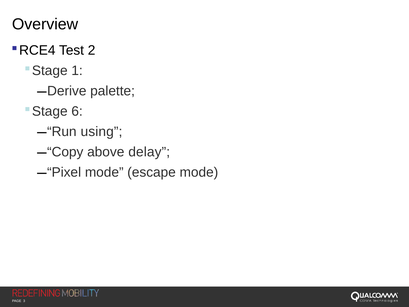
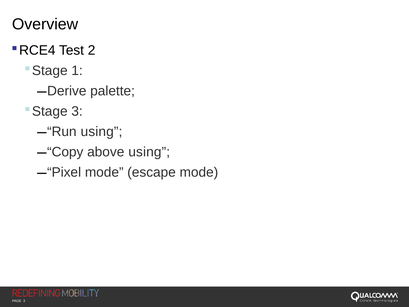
6: 6 -> 3 (77, 111)
above delay: delay -> using (149, 152)
